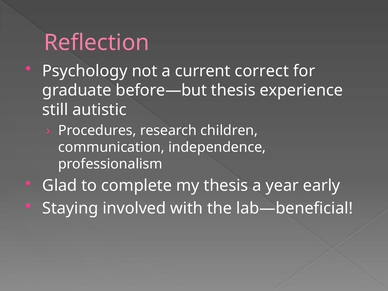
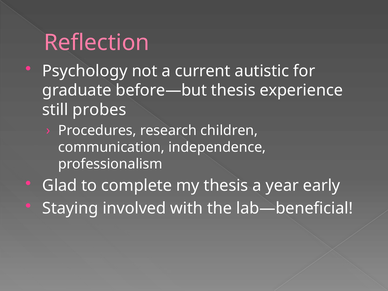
correct: correct -> autistic (262, 71)
autistic: autistic -> probes (99, 110)
